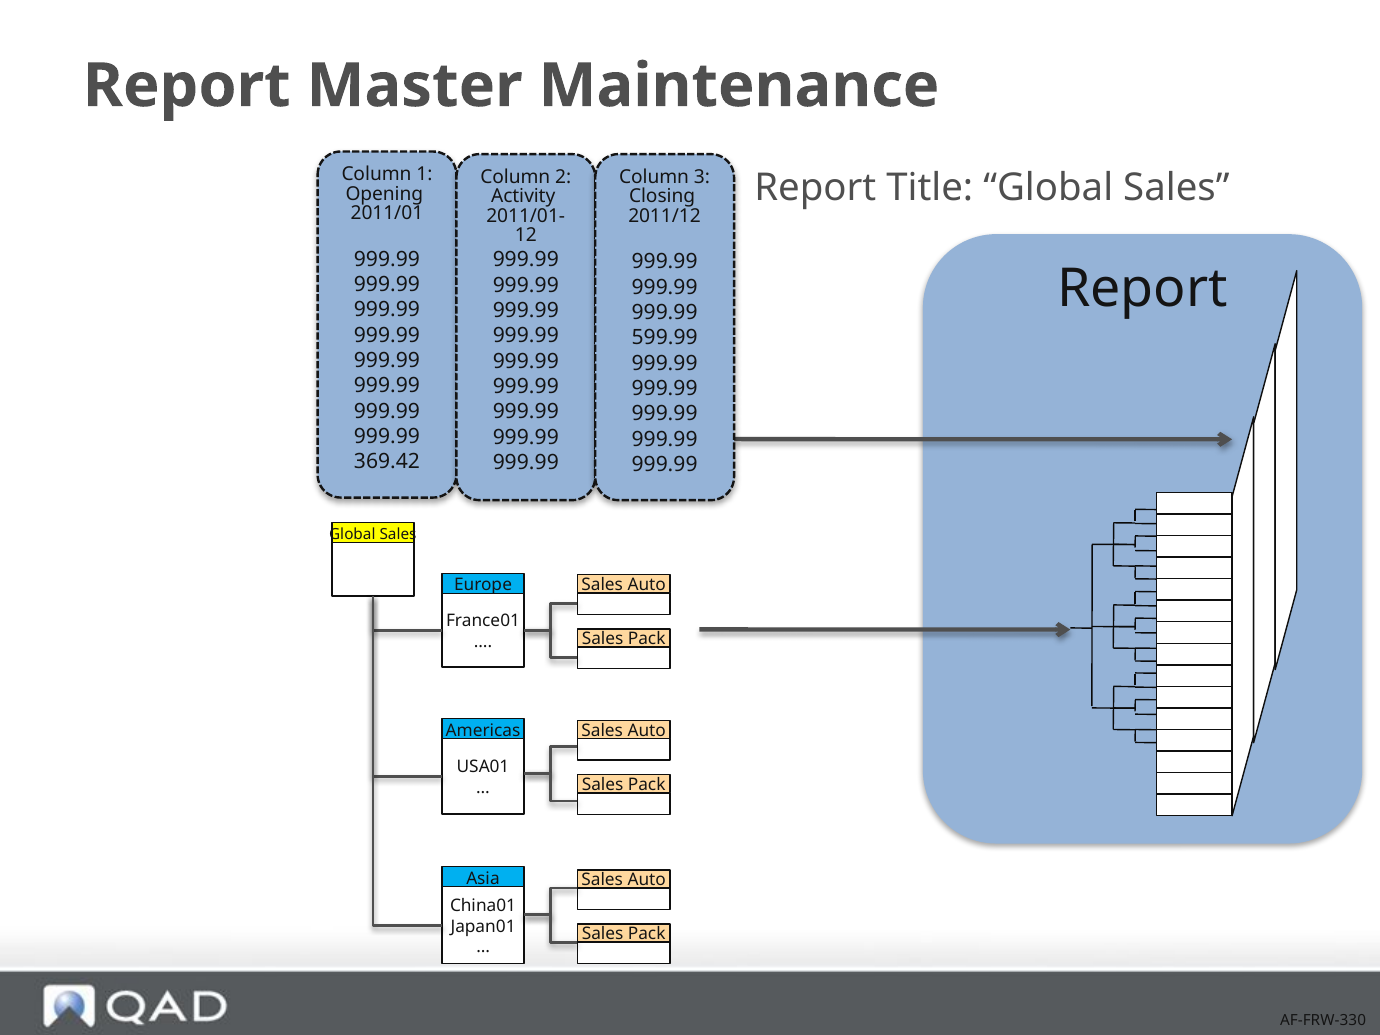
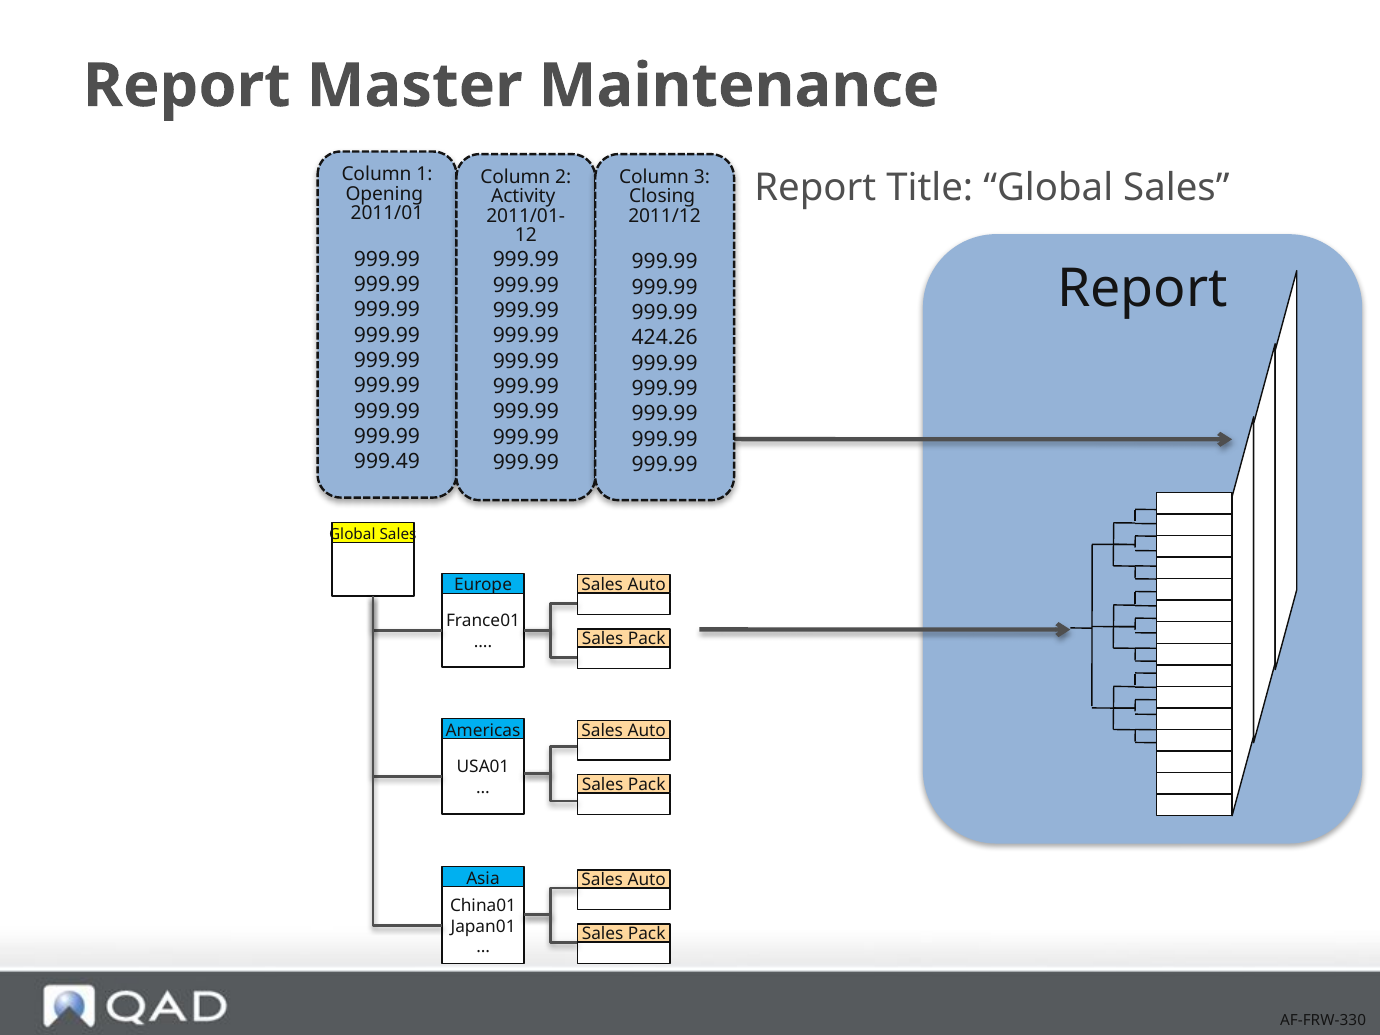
599.99: 599.99 -> 424.26 (665, 338)
369.42: 369.42 -> 999.49 (387, 462)
